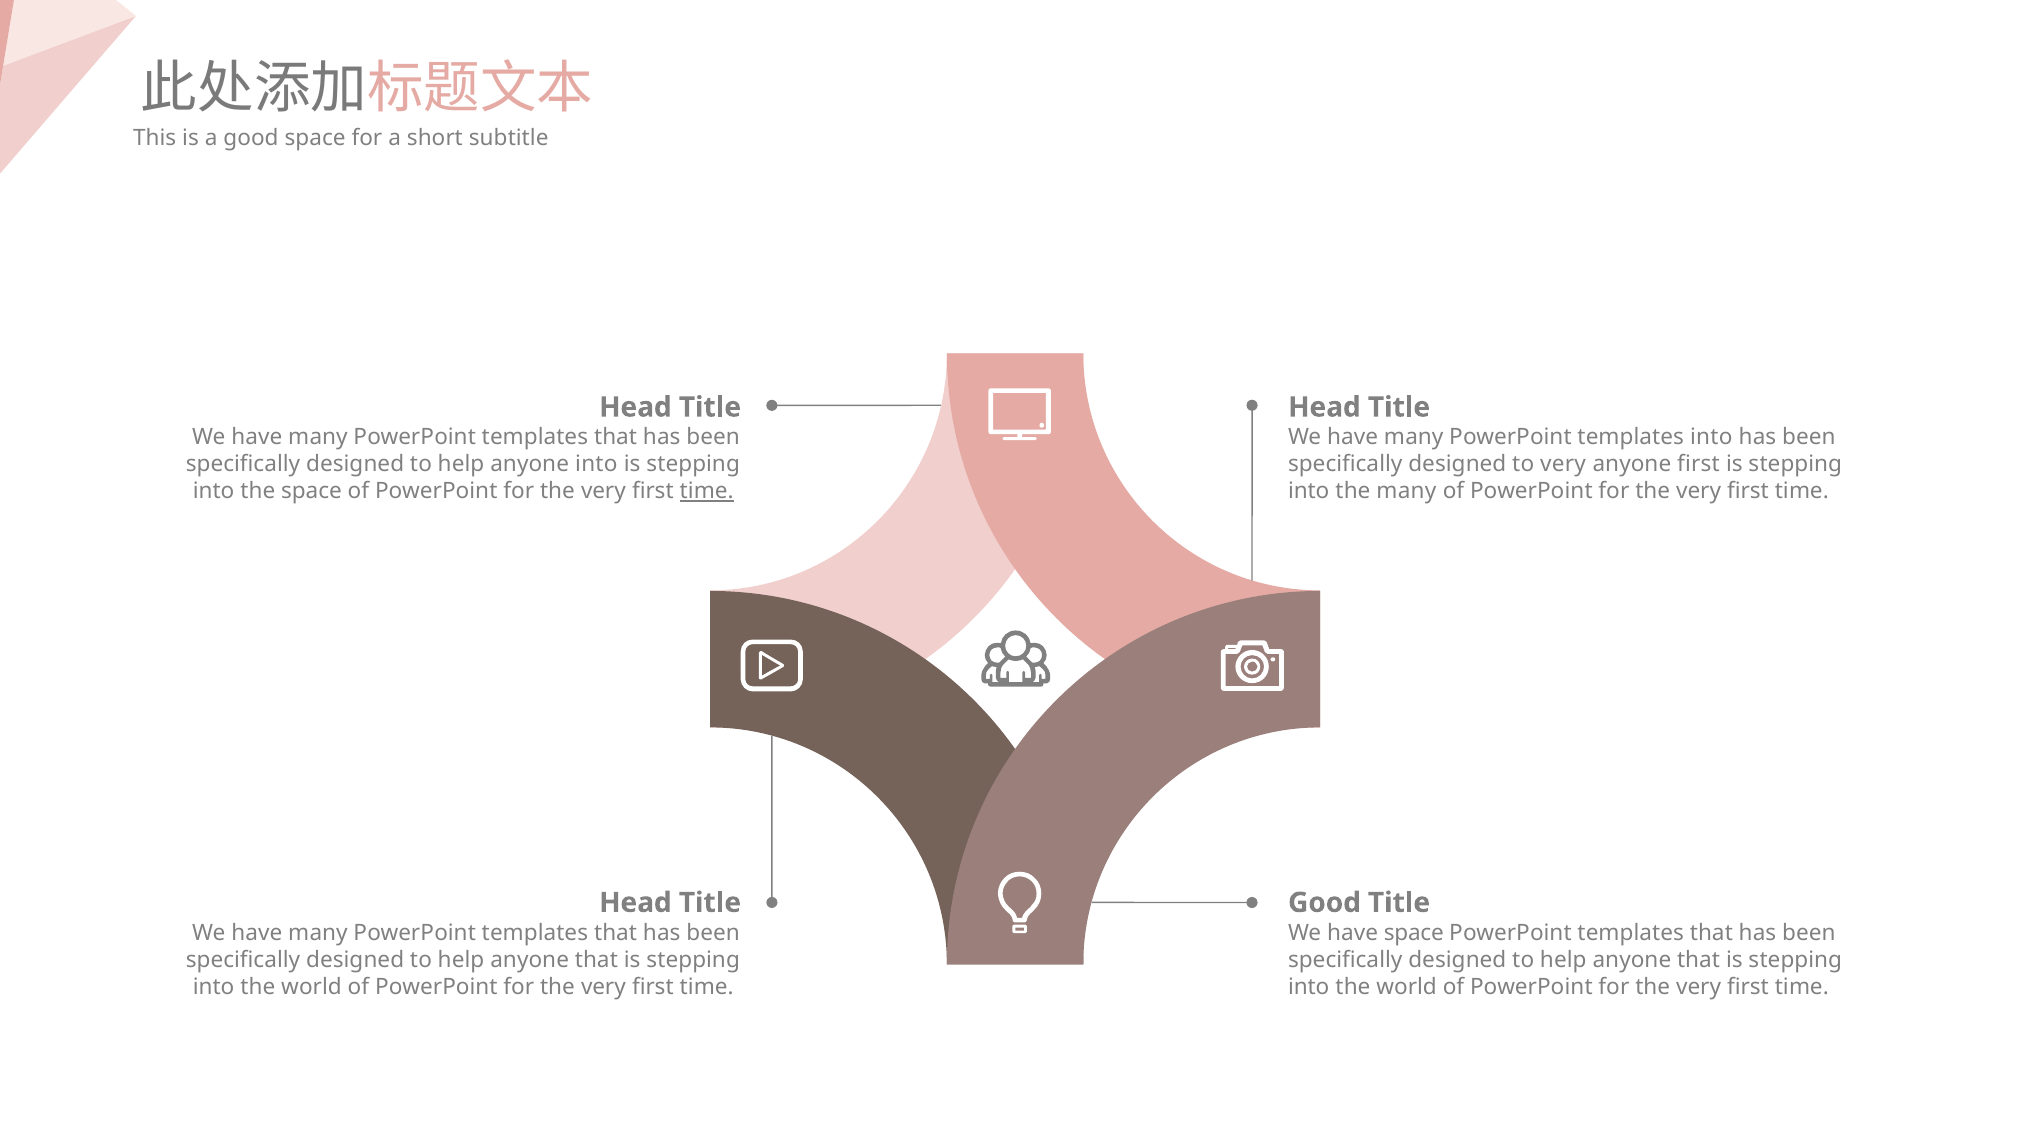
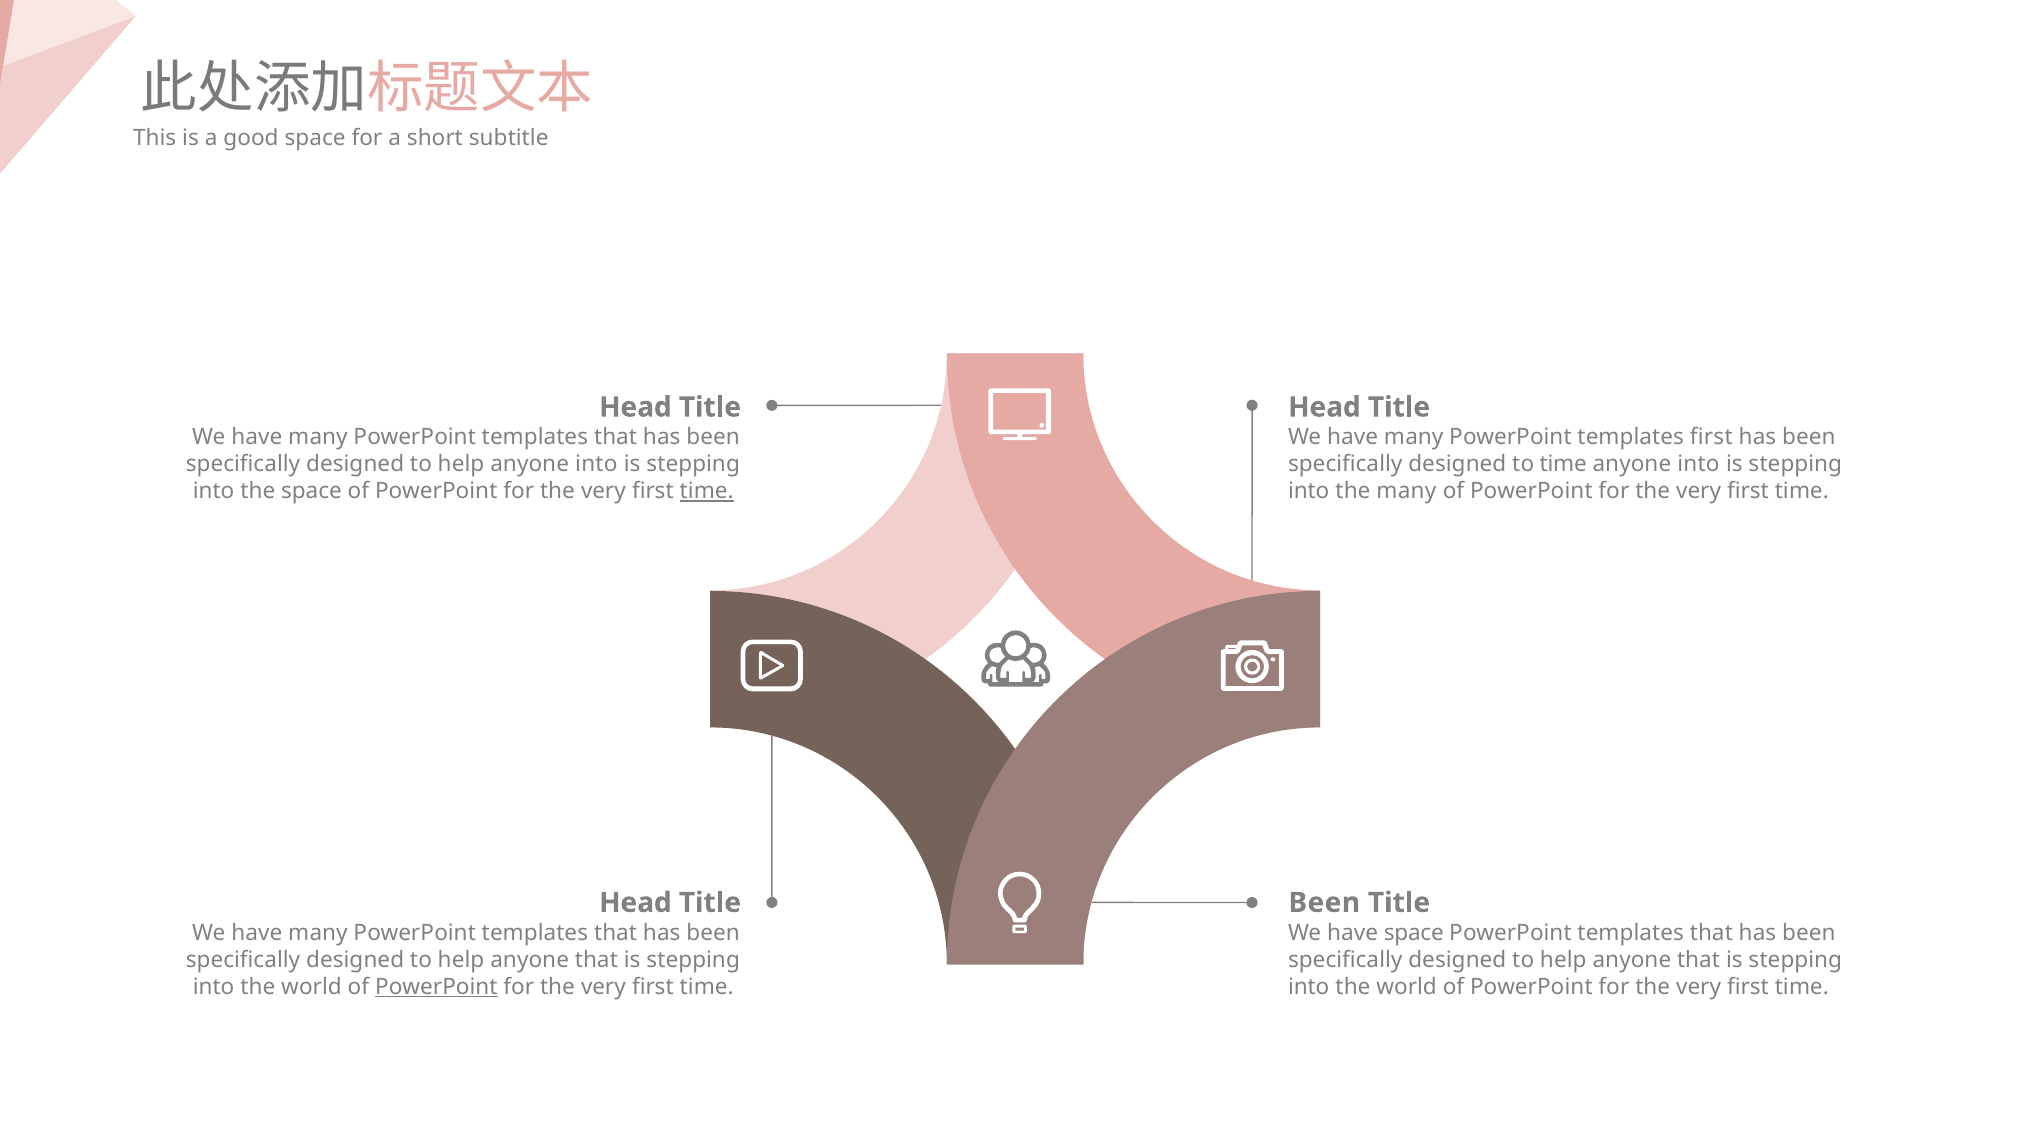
templates into: into -> first (1711, 437)
to very: very -> time (1563, 464)
first: first -> into (1699, 464)
Good: Good -> Been (1324, 903)
PowerPoint underline: none -> present (436, 987)
